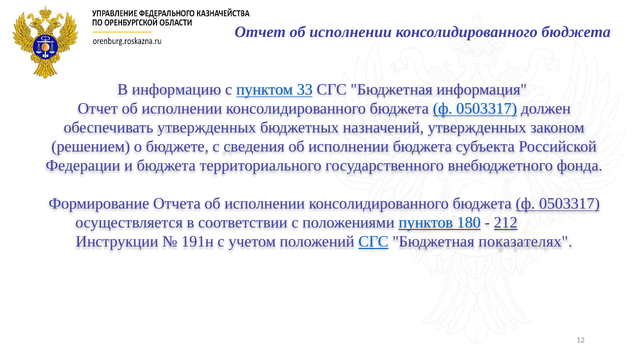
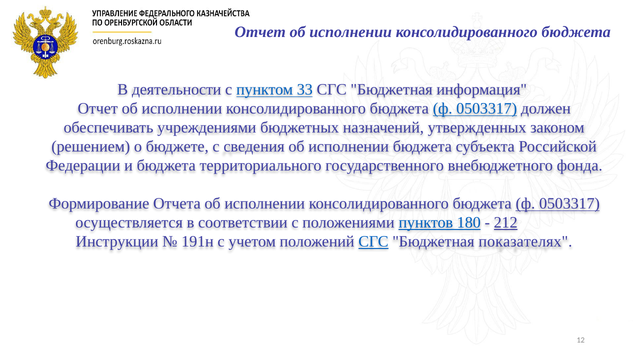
информацию: информацию -> деятельности (177, 90)
обеспечивать утвержденных: утвержденных -> учреждениями (207, 128)
